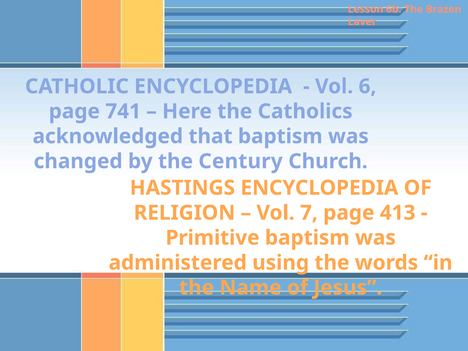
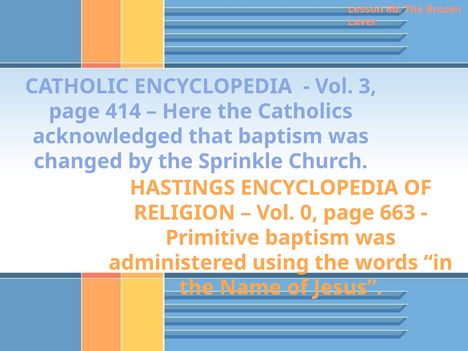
6: 6 -> 3 (367, 86)
741: 741 -> 414 (123, 111)
Century: Century -> Sprinkle (241, 161)
7: 7 -> 0 (309, 213)
413: 413 -> 663 (398, 213)
